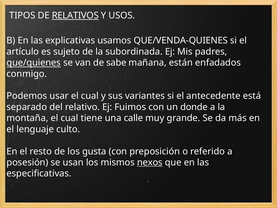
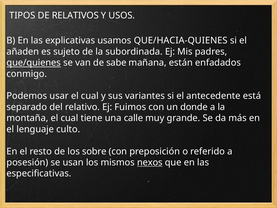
RELATIVOS underline: present -> none (75, 16)
QUE/VENDA-QUIENES: QUE/VENDA-QUIENES -> QUE/HACIA-QUIENES (181, 40)
artículo: artículo -> añaden (23, 52)
gusta: gusta -> sobre (94, 151)
